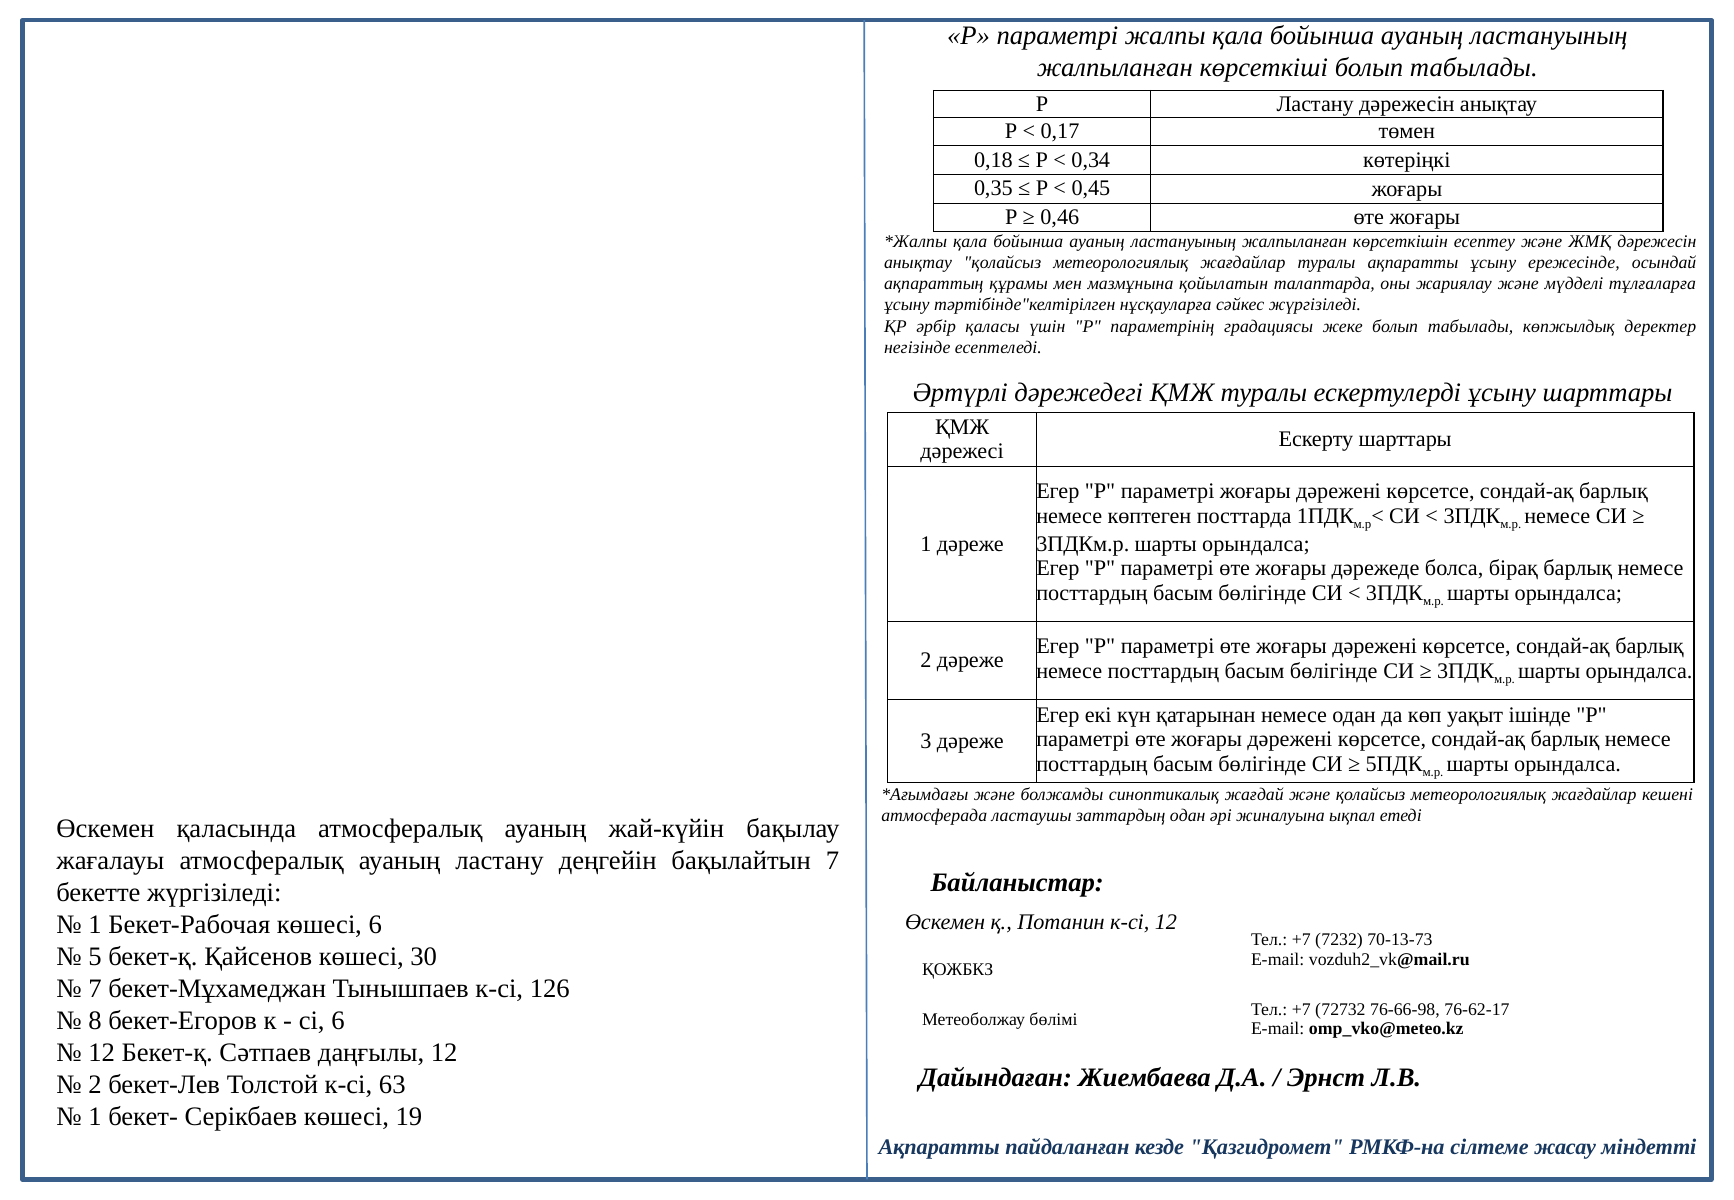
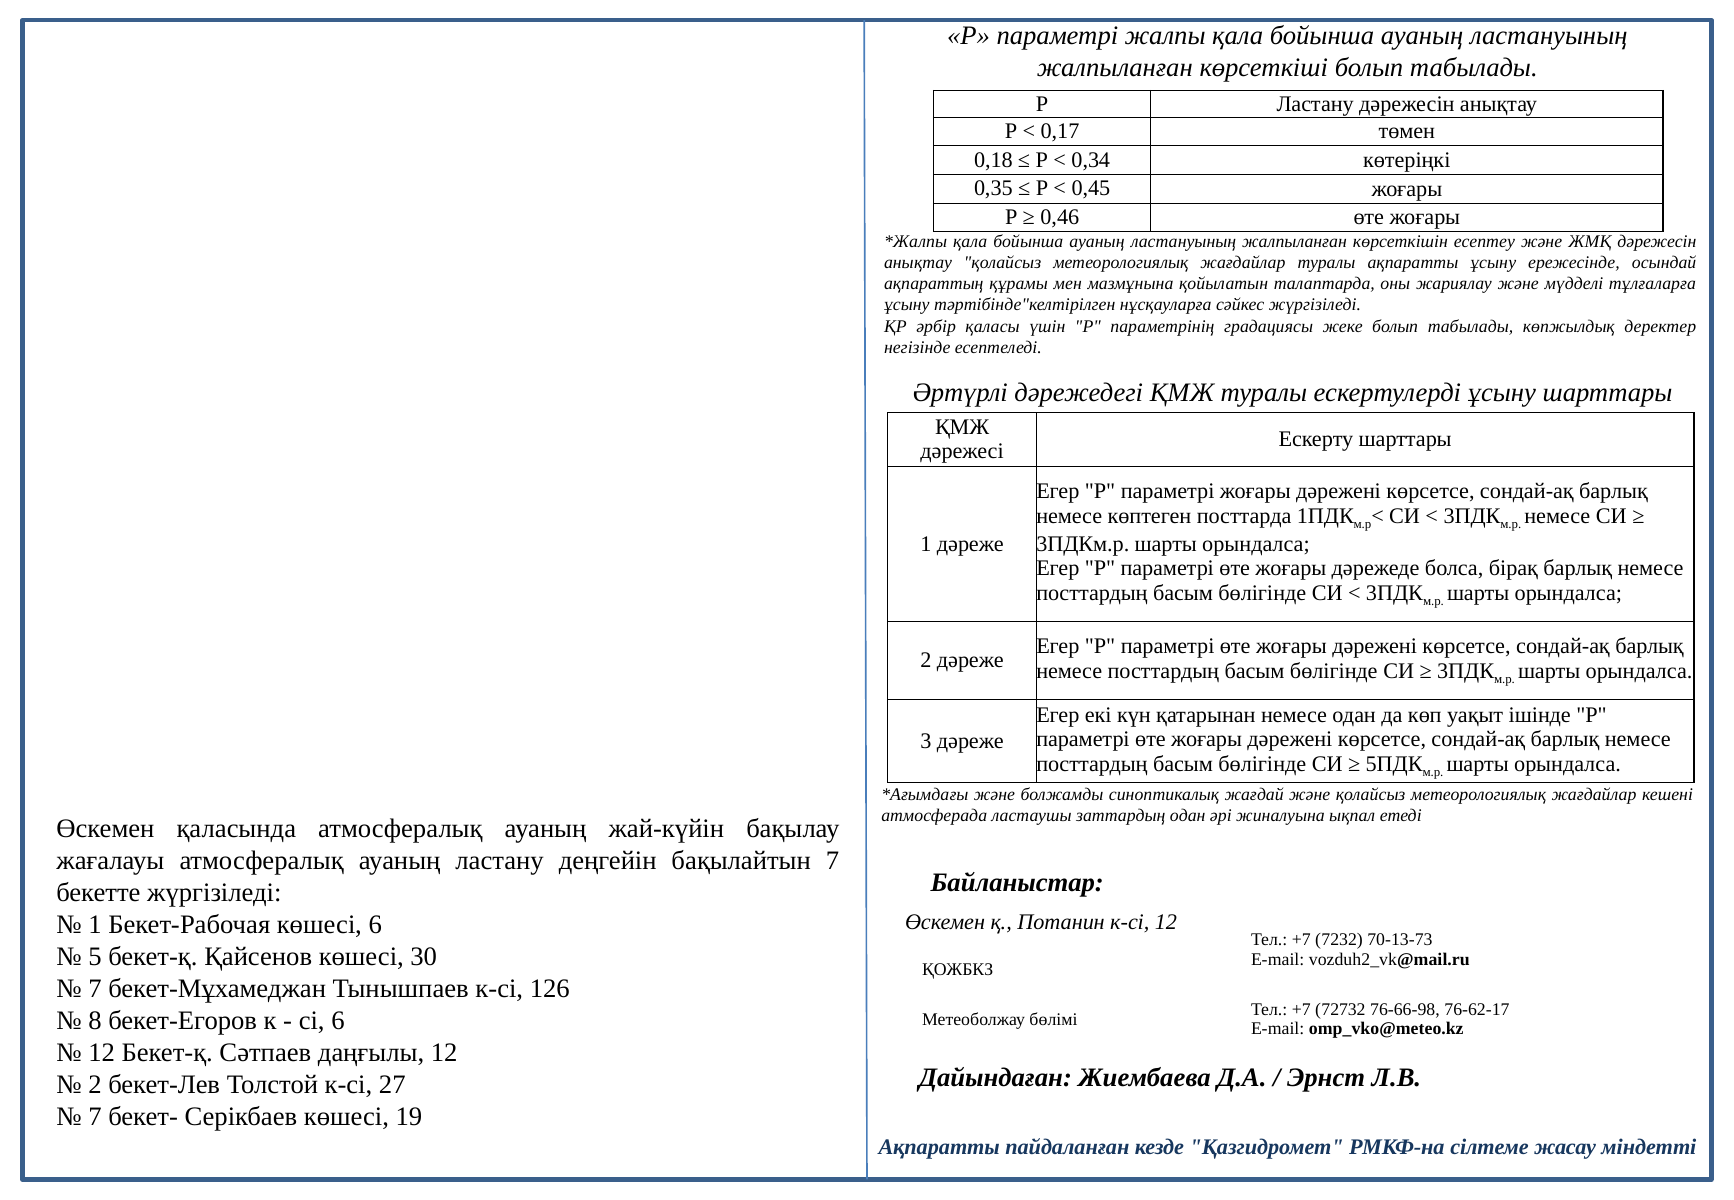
63: 63 -> 27 (392, 1085)
1: 1 -> 7 (95, 1117)
